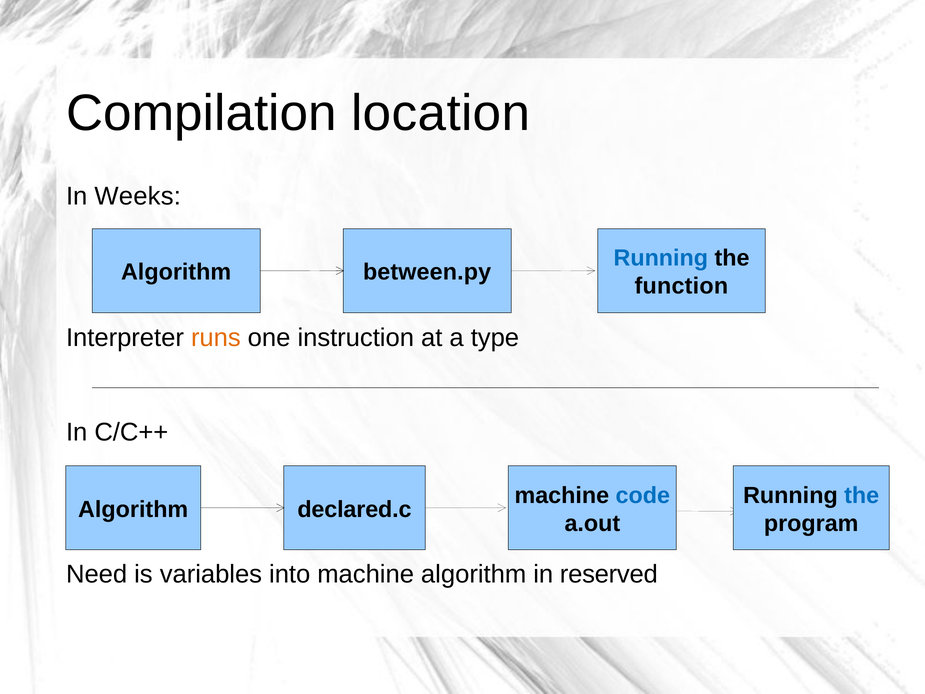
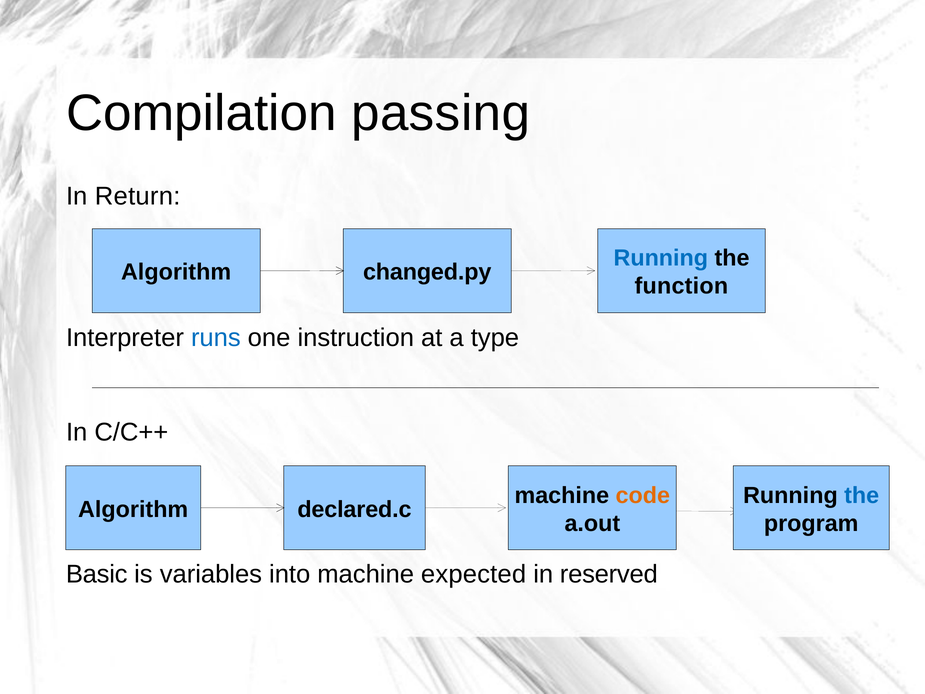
location: location -> passing (441, 113)
Weeks: Weeks -> Return (138, 196)
between.py: between.py -> changed.py (427, 272)
runs colour: orange -> blue (216, 338)
code colour: blue -> orange (643, 495)
Need: Need -> Basic (97, 574)
machine algorithm: algorithm -> expected (474, 574)
